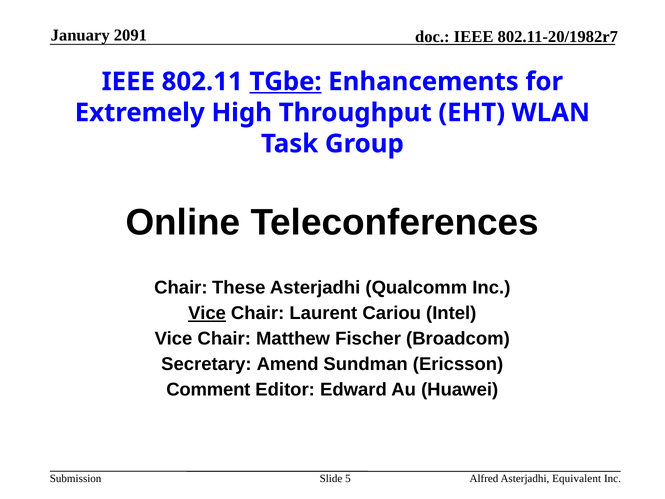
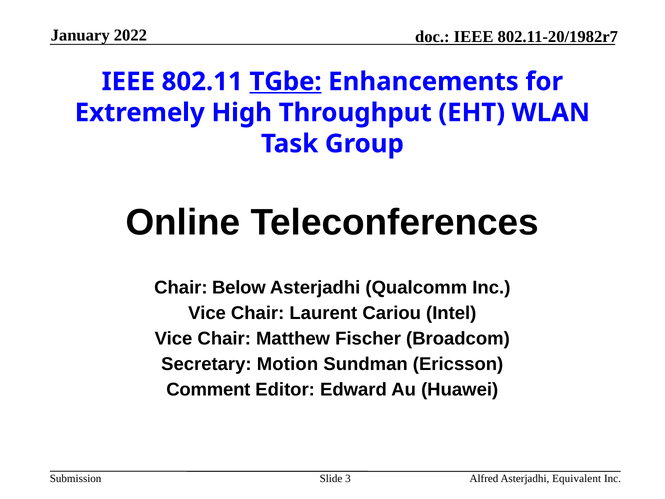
2091: 2091 -> 2022 (130, 35)
These: These -> Below (239, 288)
Vice underline: present -> none (207, 313)
Amend: Amend -> Motion (287, 364)
5: 5 -> 3 (348, 478)
